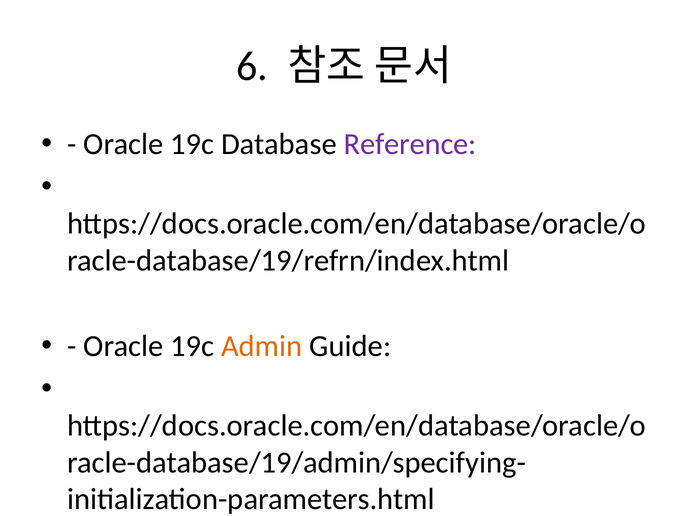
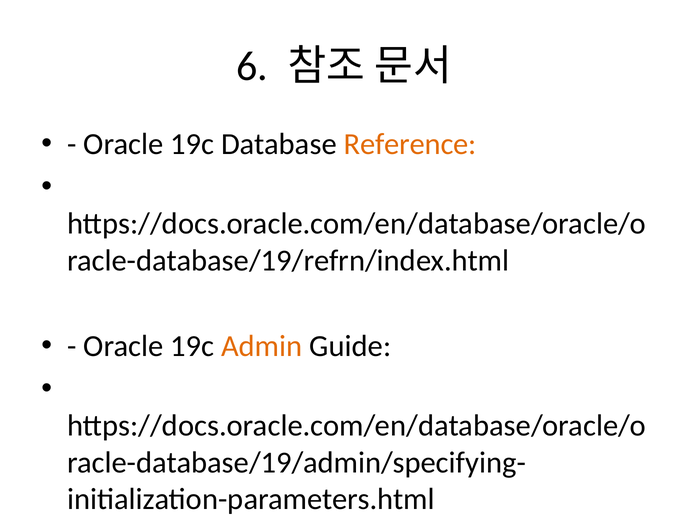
Reference colour: purple -> orange (410, 144)
